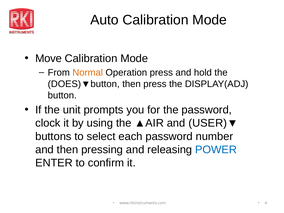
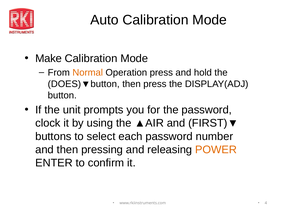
Move: Move -> Make (49, 58)
USER)▼: USER)▼ -> FIRST)▼ (213, 123)
POWER colour: blue -> orange (216, 150)
